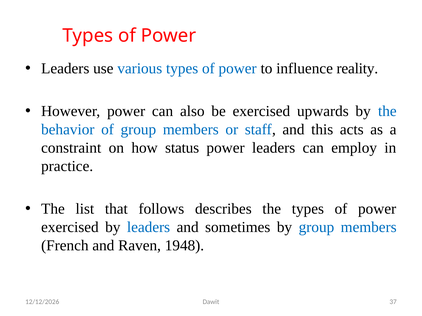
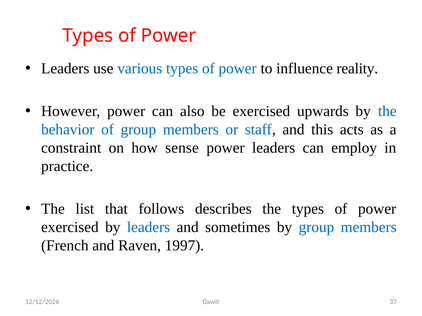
status: status -> sense (182, 148)
1948: 1948 -> 1997 (184, 246)
